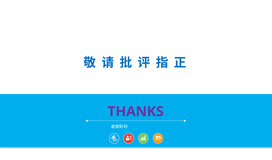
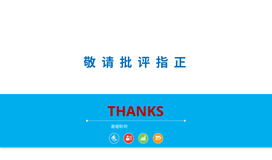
THANKS colour: purple -> red (136, 112)
